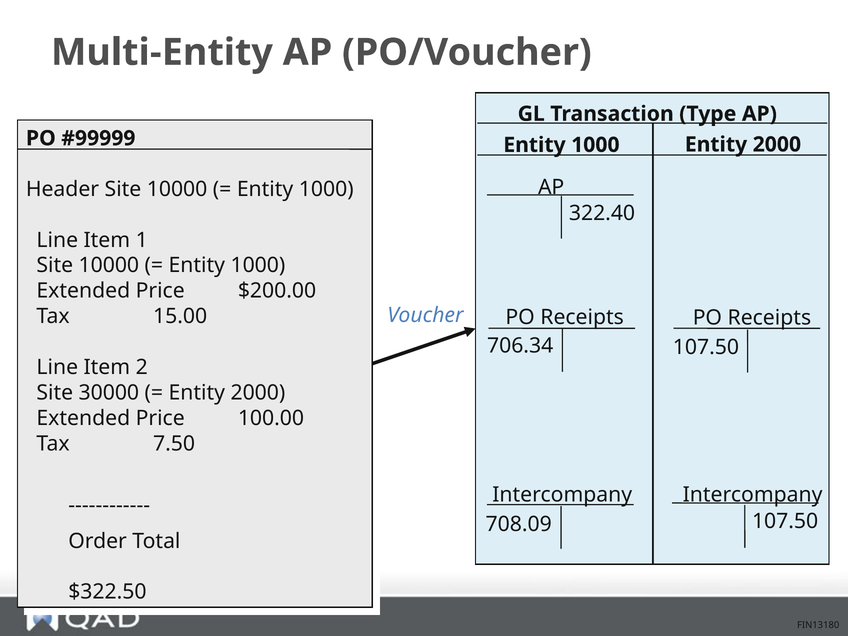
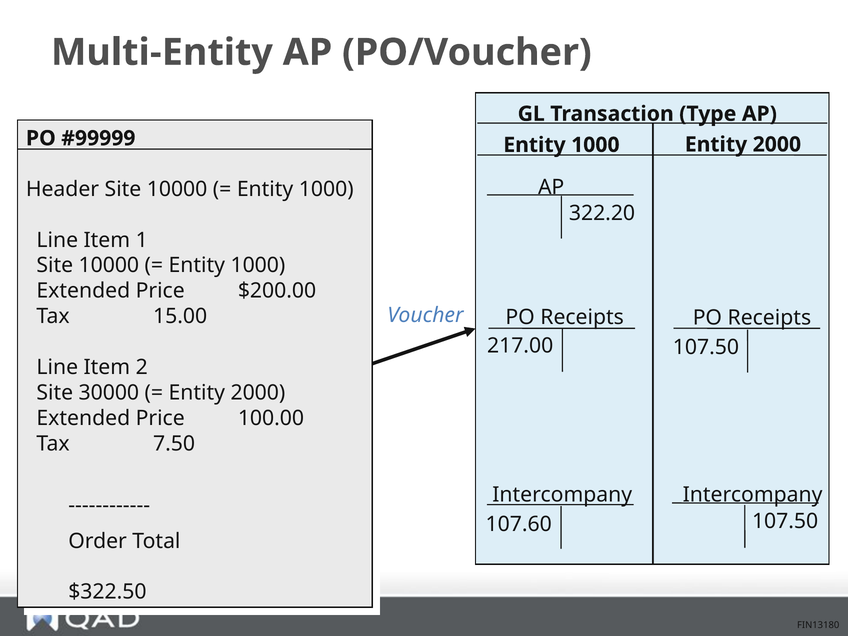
322.40: 322.40 -> 322.20 (602, 213)
706.34: 706.34 -> 217.00 (520, 346)
708.09: 708.09 -> 107.60 (519, 524)
